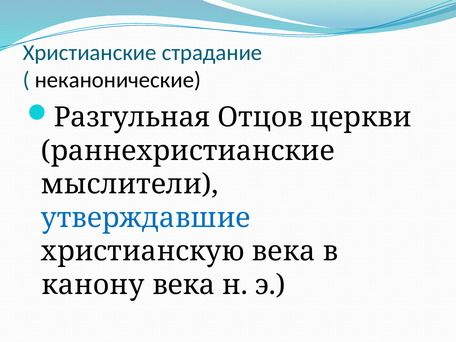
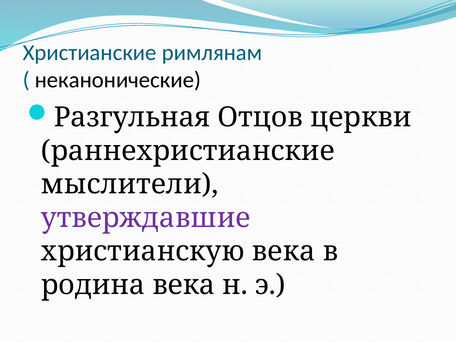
страдание: страдание -> римлянам (212, 53)
утверждавшие colour: blue -> purple (146, 218)
канону: канону -> родина (93, 285)
